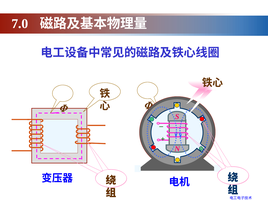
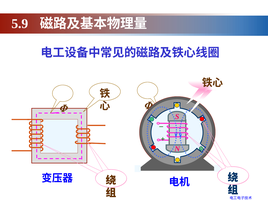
7.0: 7.0 -> 5.9 (20, 24)
